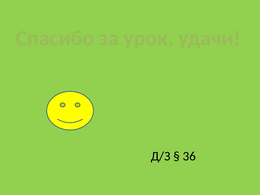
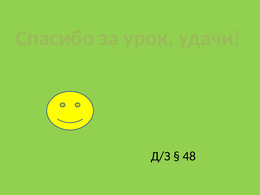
36: 36 -> 48 (189, 156)
